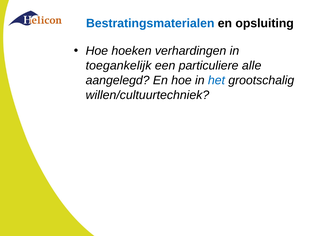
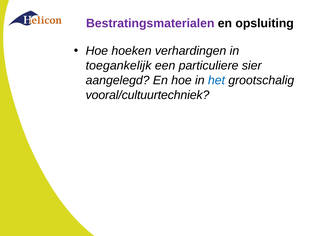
Bestratingsmaterialen colour: blue -> purple (150, 23)
alle: alle -> sier (252, 66)
willen/cultuurtechniek: willen/cultuurtechniek -> vooral/cultuurtechniek (148, 95)
